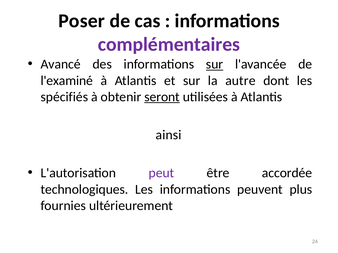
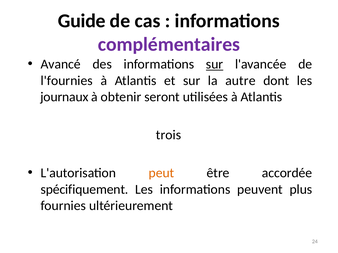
Poser: Poser -> Guide (82, 21)
l'examiné: l'examiné -> l'fournies (67, 81)
spécifiés: spécifiés -> journaux (64, 97)
seront underline: present -> none (162, 97)
ainsi: ainsi -> trois (169, 135)
peut colour: purple -> orange (161, 173)
technologiques: technologiques -> spécifiquement (84, 190)
